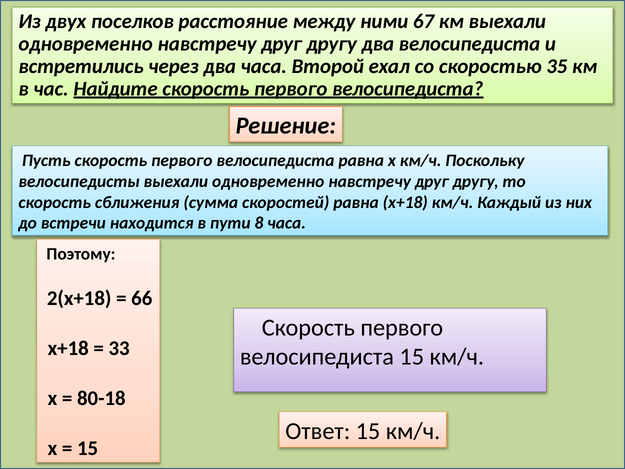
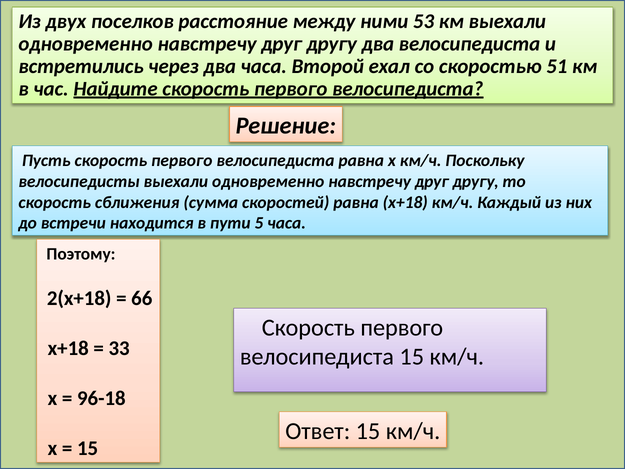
67: 67 -> 53 (424, 21)
35: 35 -> 51 (557, 66)
8: 8 -> 5 (259, 223)
80-18: 80-18 -> 96-18 (101, 398)
